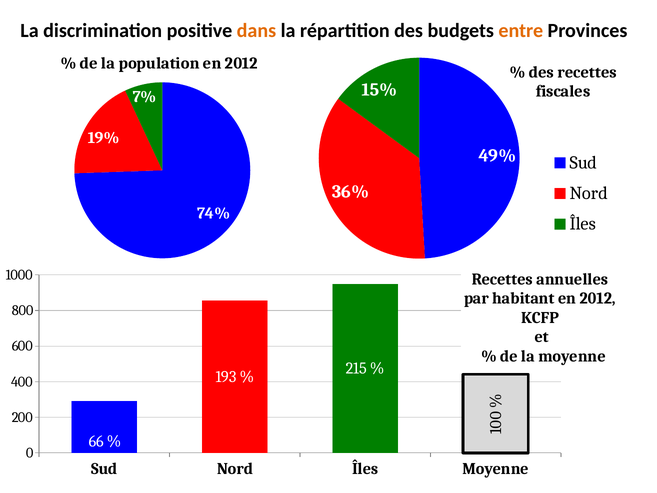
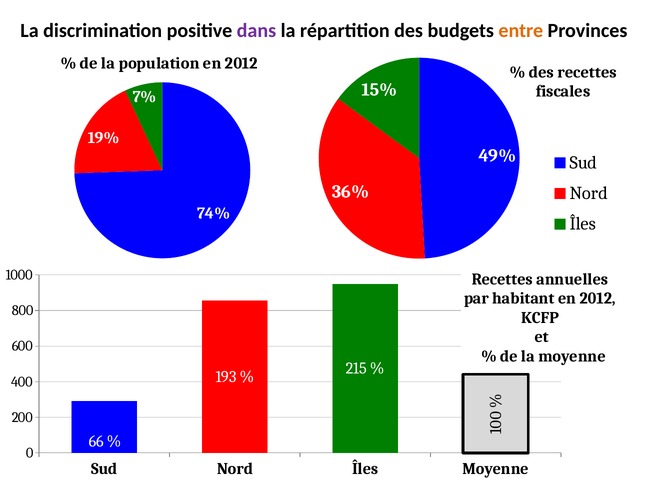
dans colour: orange -> purple (256, 30)
